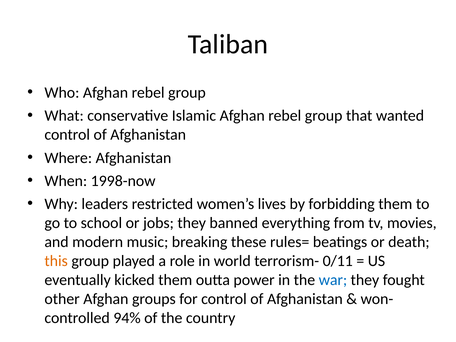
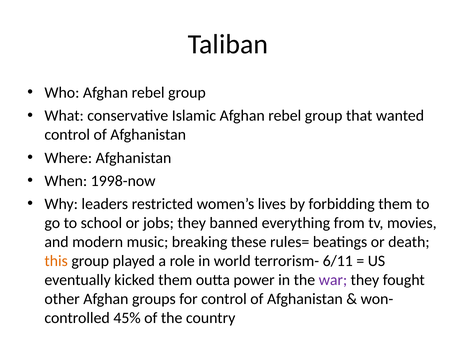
0/11: 0/11 -> 6/11 (338, 261)
war colour: blue -> purple (333, 280)
94%: 94% -> 45% (127, 318)
